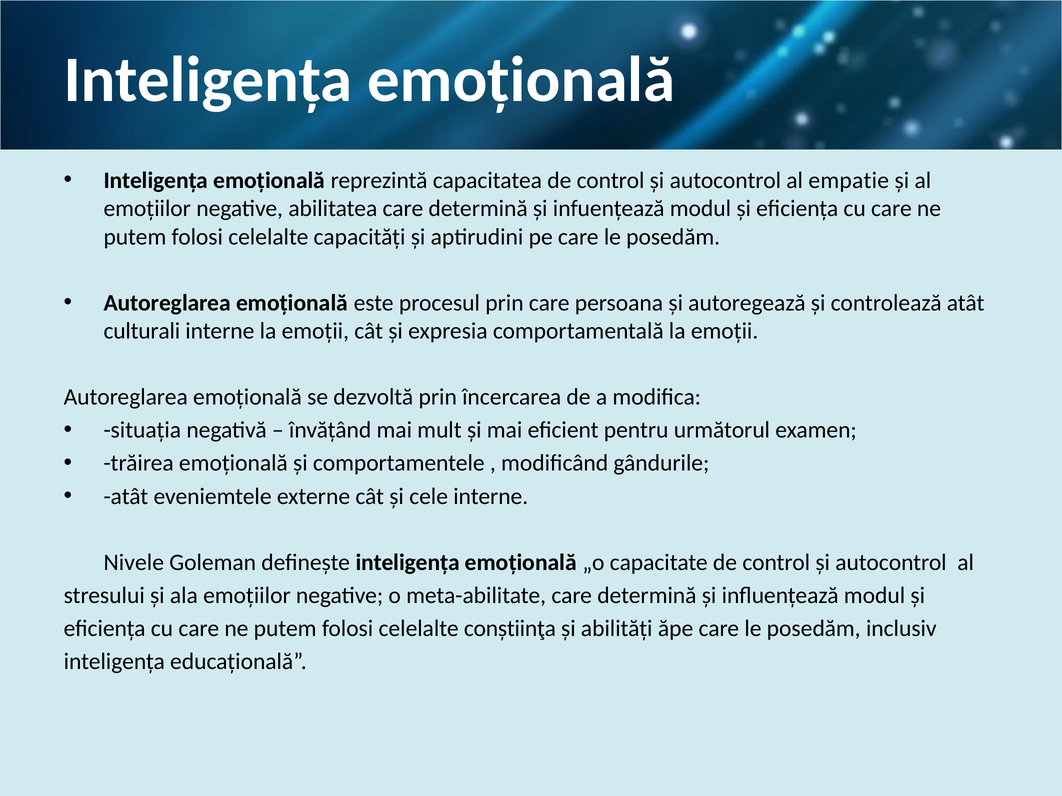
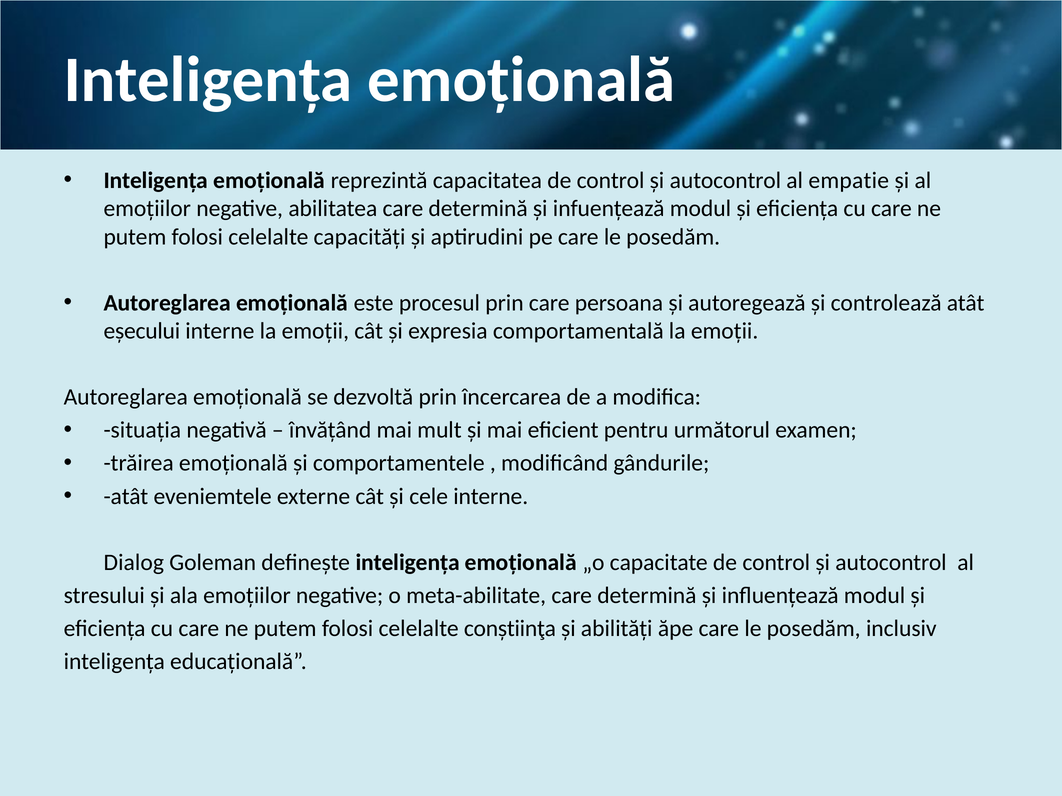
culturali: culturali -> eşecului (142, 331)
Nivele: Nivele -> Dialog (134, 563)
